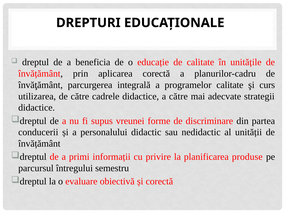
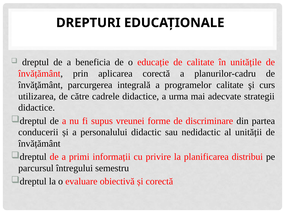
a către: către -> urma (178, 97)
produse: produse -> distribui (247, 157)
